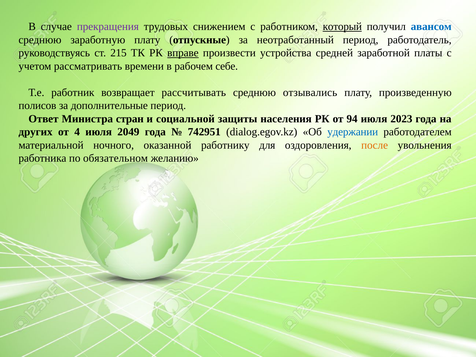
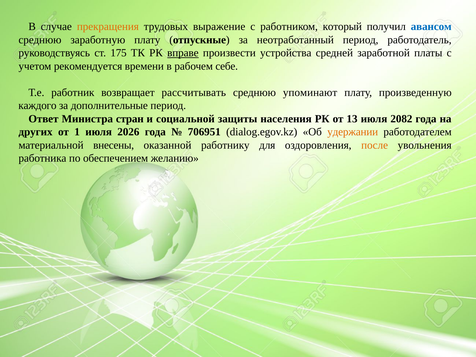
прекращения colour: purple -> orange (108, 27)
снижением: снижением -> выражение (219, 27)
который underline: present -> none (342, 27)
215: 215 -> 175 (119, 53)
рассматривать: рассматривать -> рекомендуется (88, 66)
отзывались: отзывались -> упоминают (310, 92)
полисов: полисов -> каждого (37, 106)
94: 94 -> 13 (352, 119)
2023: 2023 -> 2082 (401, 119)
4: 4 -> 1 (77, 132)
2049: 2049 -> 2026 (128, 132)
742951: 742951 -> 706951 (204, 132)
удержании colour: blue -> orange (353, 132)
ночного: ночного -> внесены (114, 145)
обязательном: обязательном -> обеспечением (116, 158)
